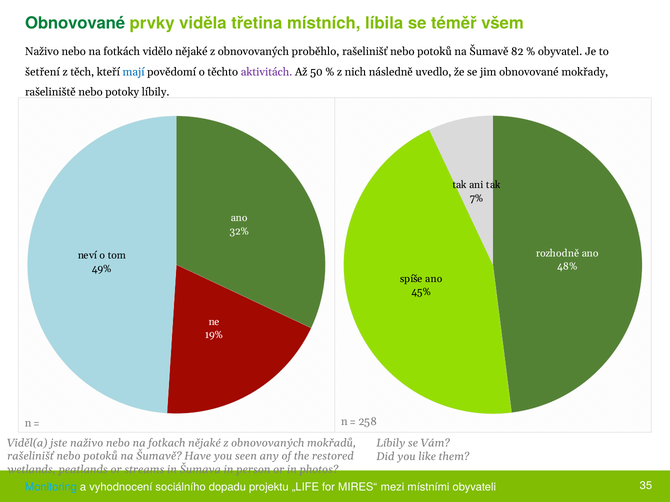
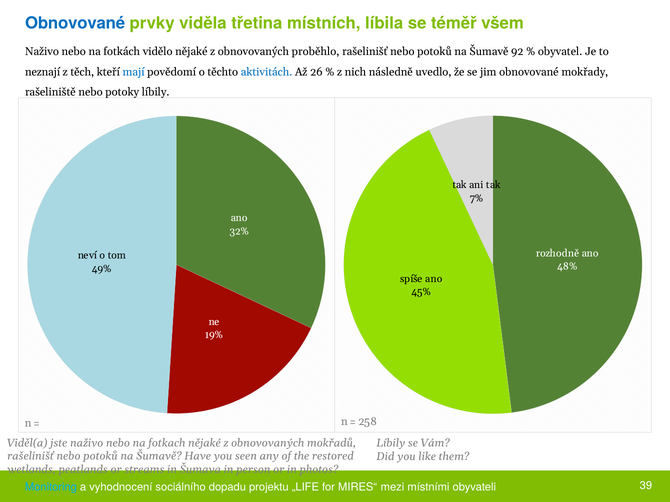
Obnovované colour: green -> blue (75, 23)
82: 82 -> 92 (517, 52)
šetření: šetření -> neznají (43, 72)
aktivitách colour: purple -> blue (267, 72)
50: 50 -> 26 (316, 72)
35: 35 -> 39 (646, 486)
